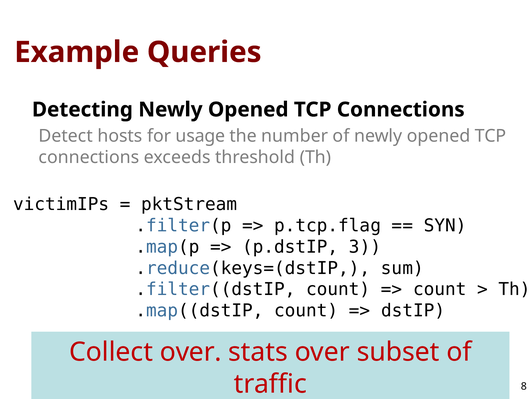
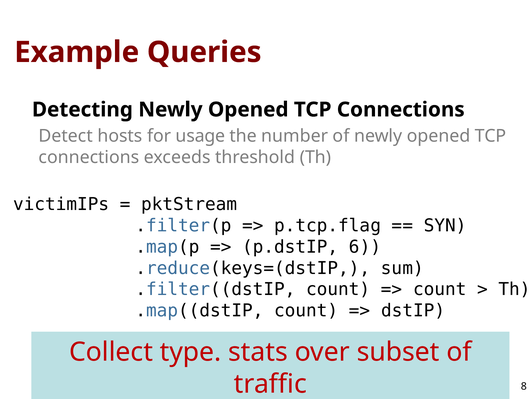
3: 3 -> 6 (365, 247)
Collect over: over -> type (191, 352)
